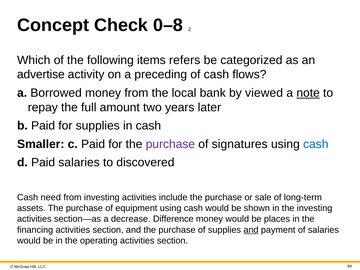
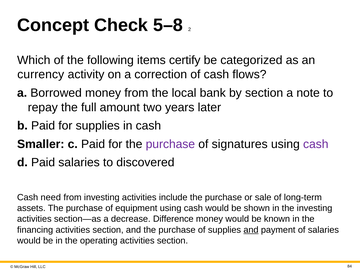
0–8: 0–8 -> 5–8 (168, 25)
refers: refers -> certify (185, 60)
advertise: advertise -> currency (41, 75)
preceding: preceding -> correction (161, 75)
by viewed: viewed -> section (264, 93)
note underline: present -> none (308, 93)
cash colour: blue -> purple (316, 144)
places: places -> known (277, 219)
